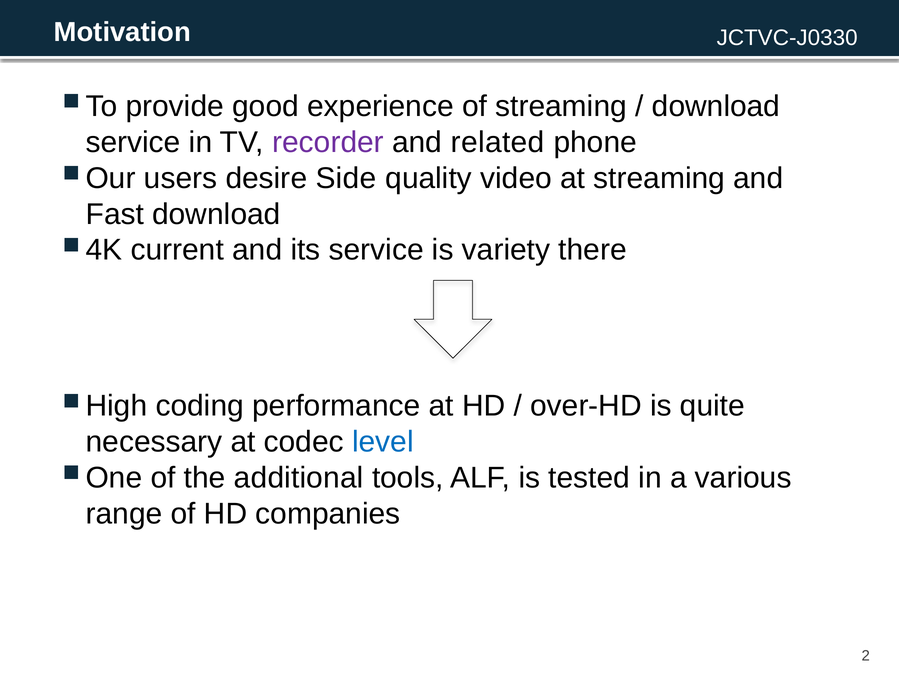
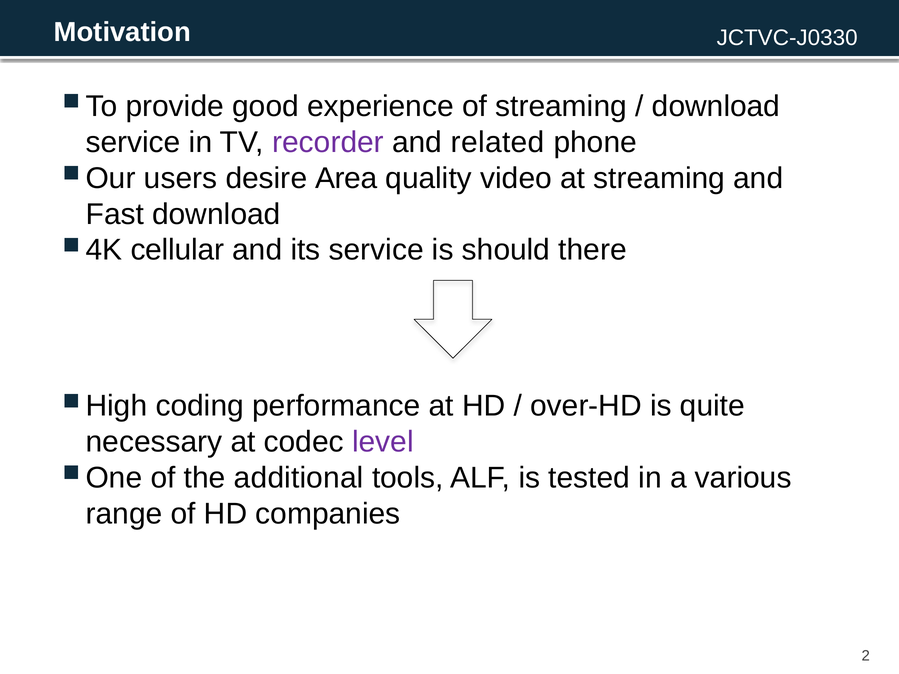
Side: Side -> Area (346, 178)
current: current -> cellular (177, 250)
variety: variety -> should (506, 250)
level colour: blue -> purple (383, 442)
